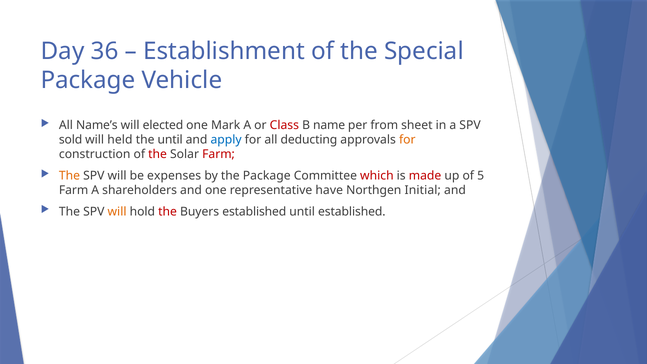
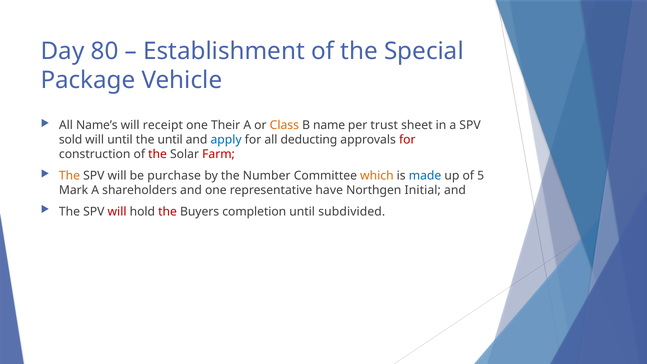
36: 36 -> 80 (105, 51)
elected: elected -> receipt (163, 125)
Mark: Mark -> Their (226, 125)
Class colour: red -> orange (284, 125)
from: from -> trust (384, 125)
will held: held -> until (120, 140)
for colour: orange -> red (407, 140)
expenses: expenses -> purchase (174, 176)
the Package: Package -> Number (267, 176)
which colour: red -> orange (377, 176)
made colour: red -> blue (425, 176)
Farm: Farm -> Mark (74, 190)
will colour: orange -> red (117, 211)
Buyers established: established -> completion (254, 211)
until established: established -> subdivided (352, 211)
